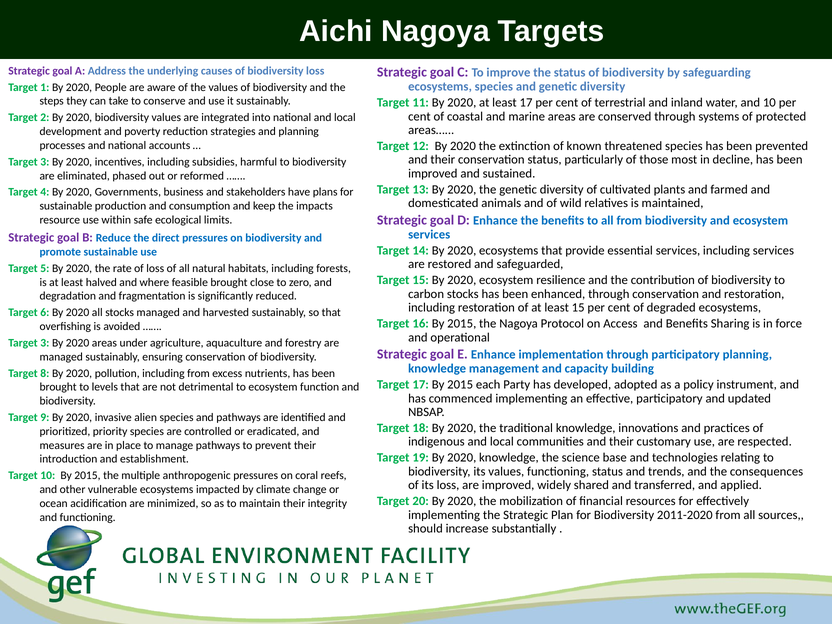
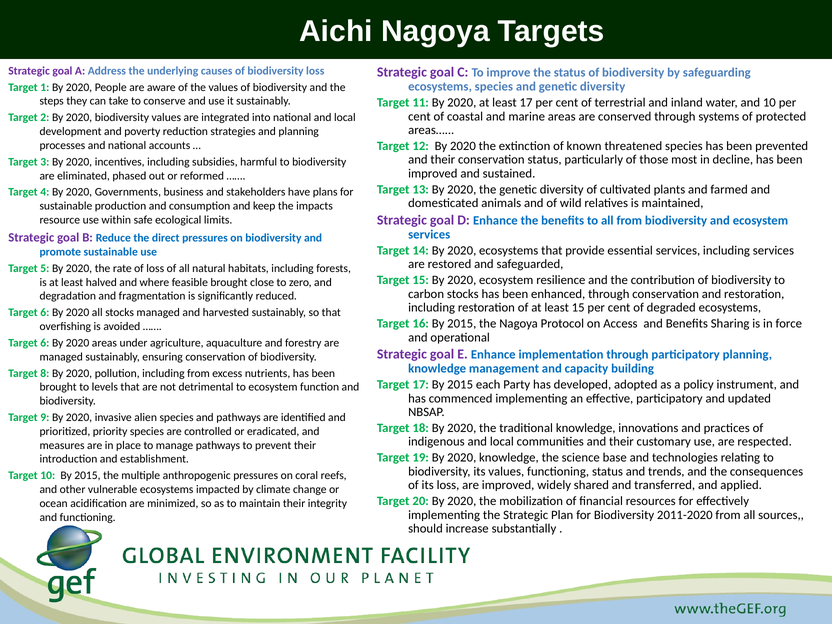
3: 3 -> 6 (45, 343)
